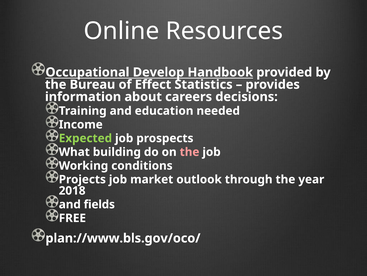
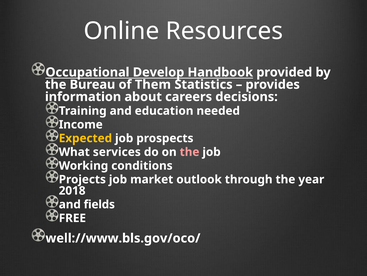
Effect: Effect -> Them (153, 84)
Expected colour: light green -> yellow (85, 138)
building: building -> services (117, 152)
plan://www.bls.gov/oco/: plan://www.bls.gov/oco/ -> well://www.bls.gov/oco/ (123, 238)
